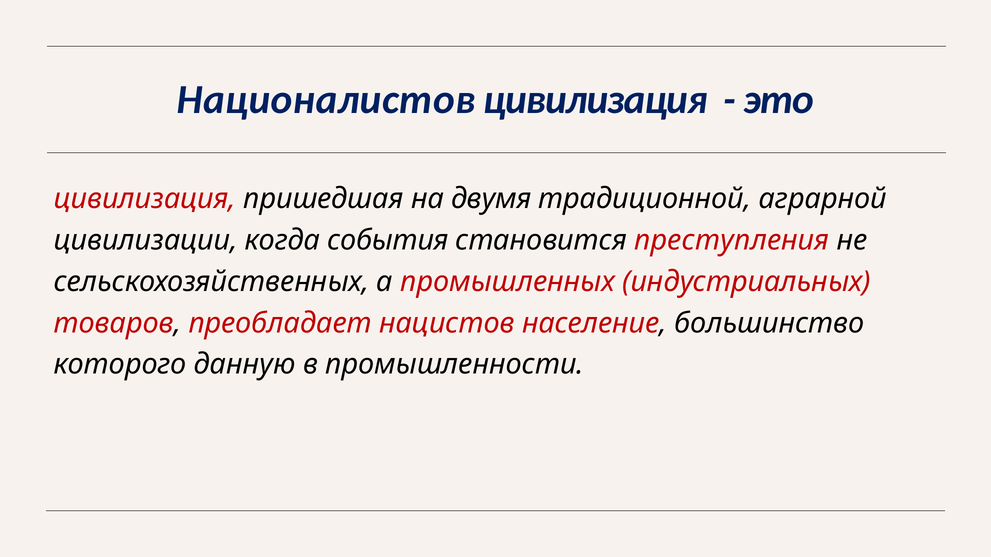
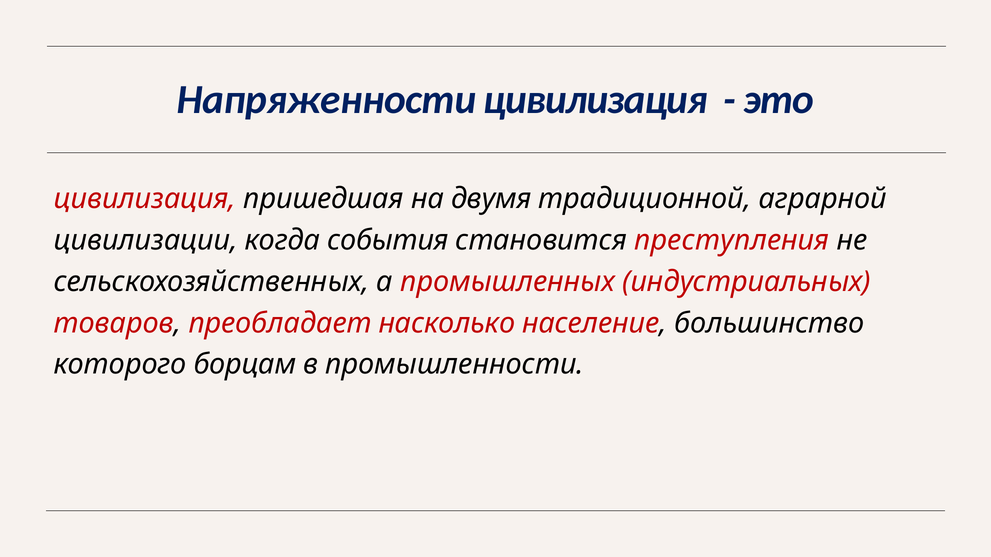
Националистов: Националистов -> Напряженности (327, 100)
нацистов: нацистов -> насколько (447, 323)
данную: данную -> борцам (245, 365)
